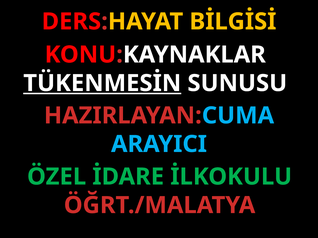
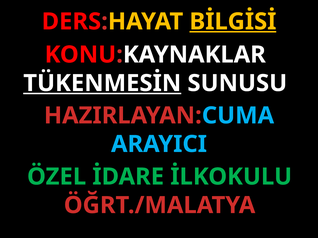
BİLGİSİ underline: none -> present (233, 22)
